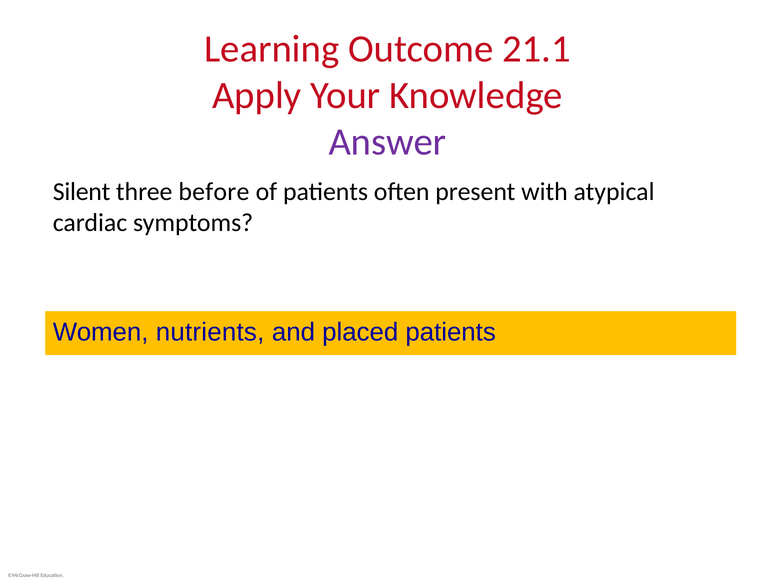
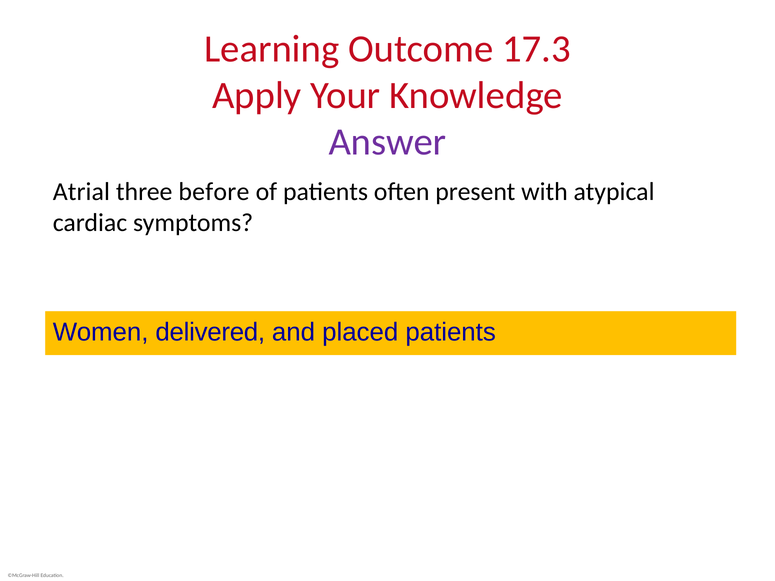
21.1: 21.1 -> 17.3 (536, 49)
Silent: Silent -> Atrial (81, 192)
nutrients: nutrients -> delivered (210, 332)
